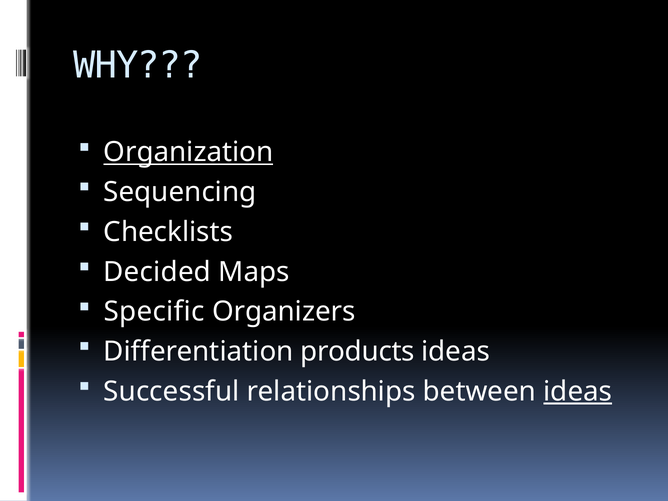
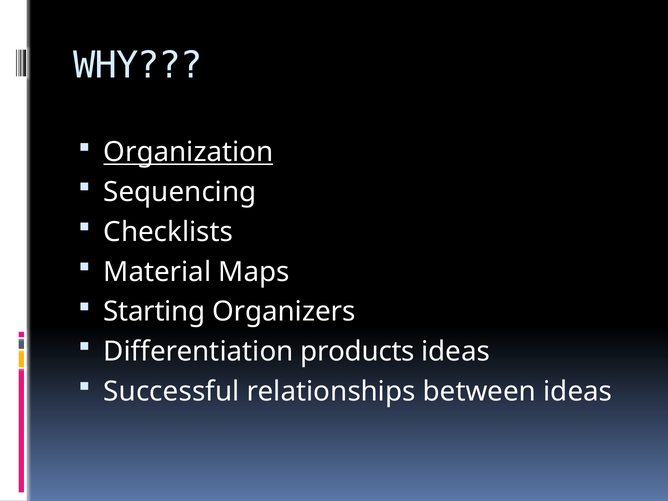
Decided: Decided -> Material (157, 272)
Specific: Specific -> Starting (154, 312)
ideas underline: present -> none (578, 392)
